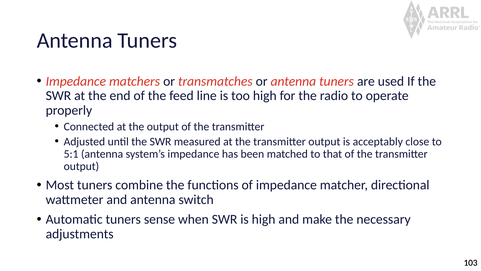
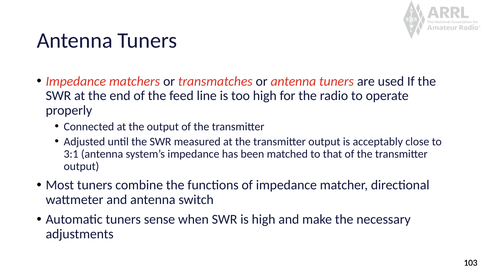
5:1: 5:1 -> 3:1 (71, 154)
